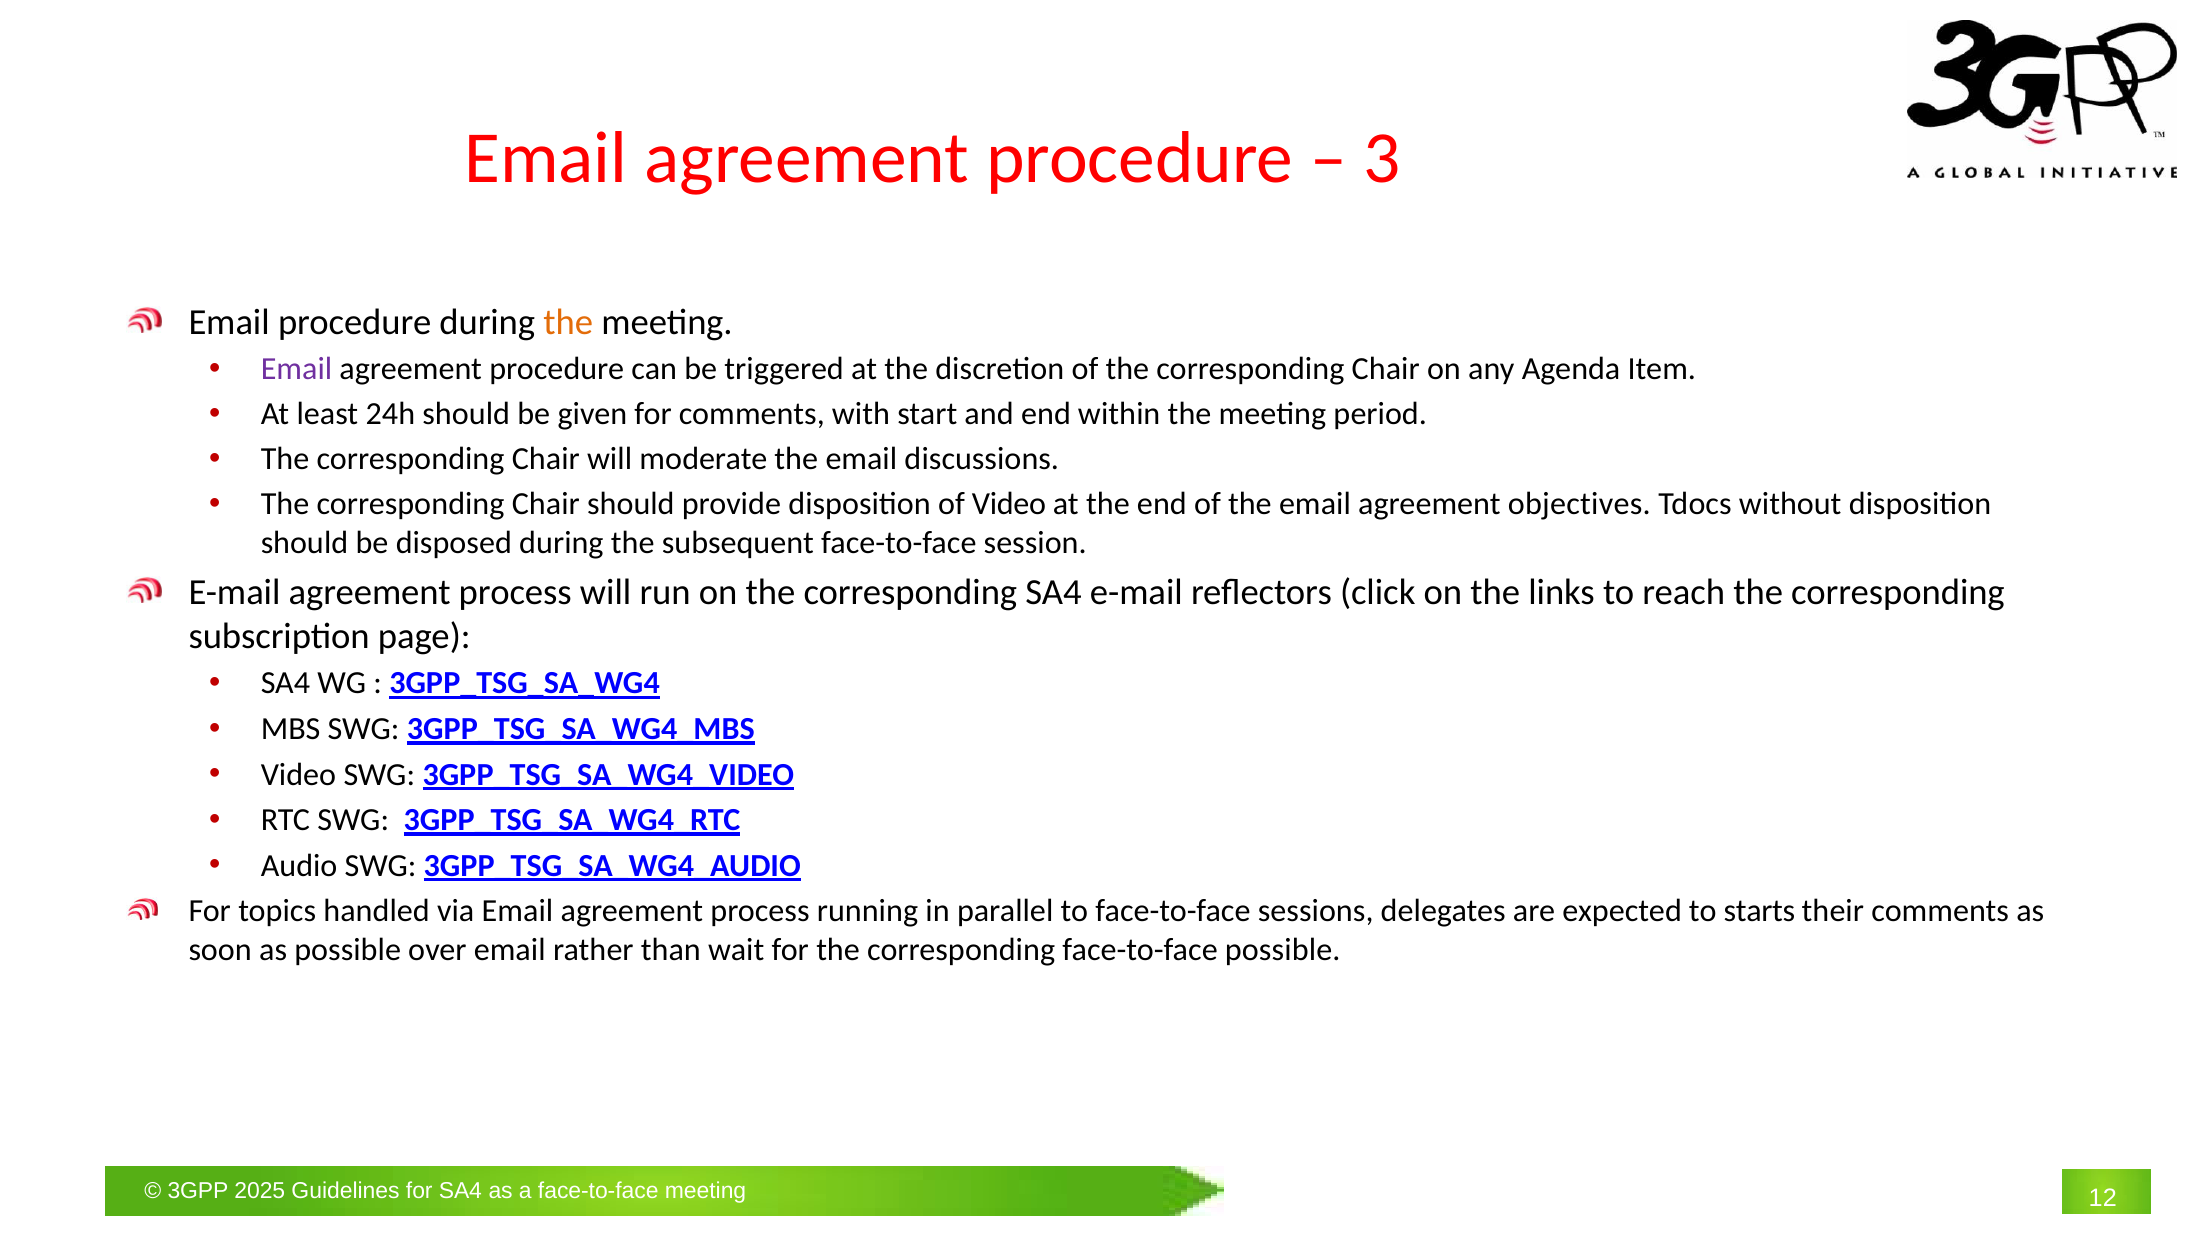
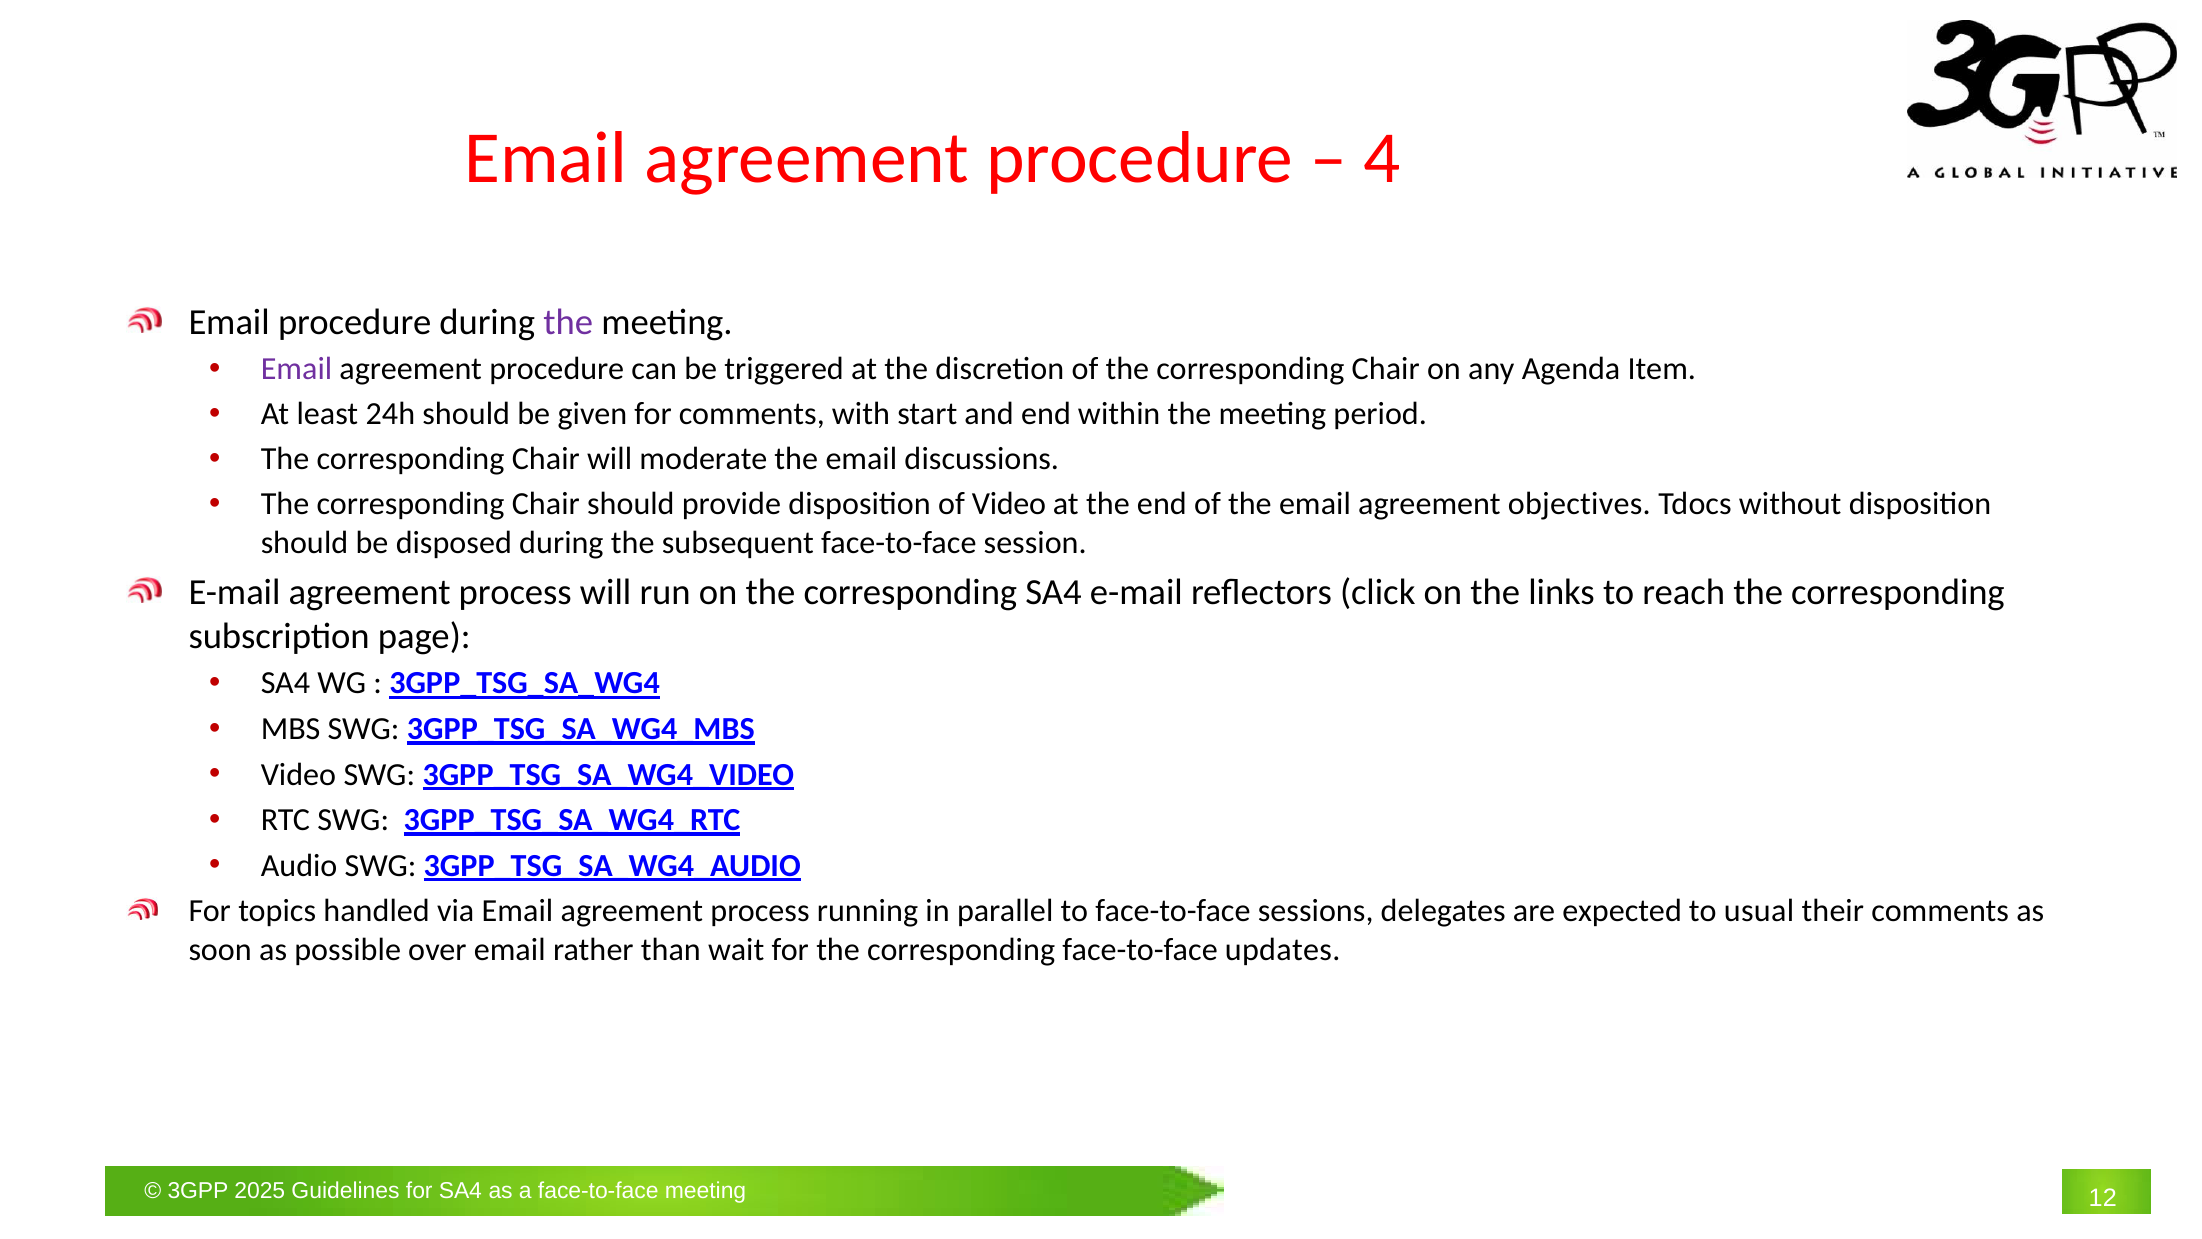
3: 3 -> 4 (1382, 158)
the colour: orange -> purple (568, 322)
starts: starts -> usual (1759, 911)
face-to-face possible: possible -> updates (1283, 949)
